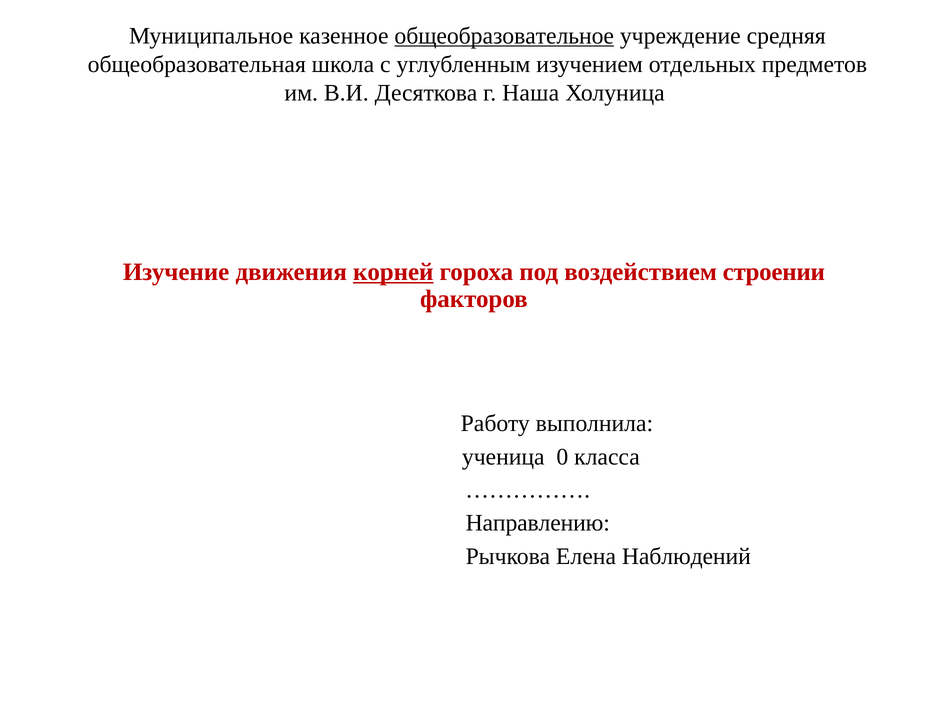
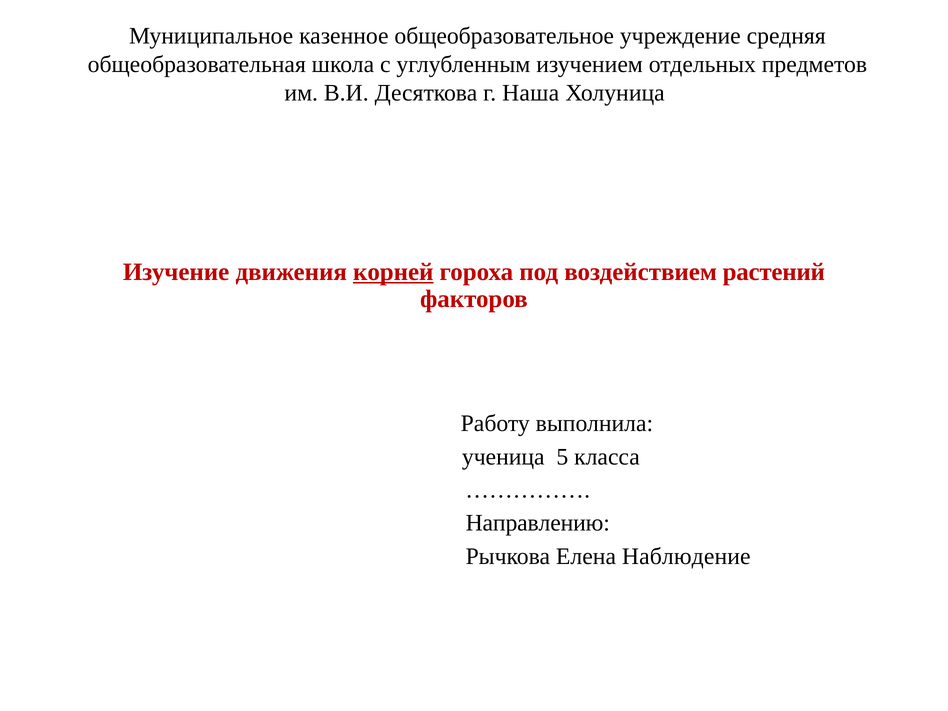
общеобразовательное underline: present -> none (504, 36)
строении: строении -> растений (774, 272)
0: 0 -> 5 (562, 457)
Наблюдений: Наблюдений -> Наблюдение (686, 556)
